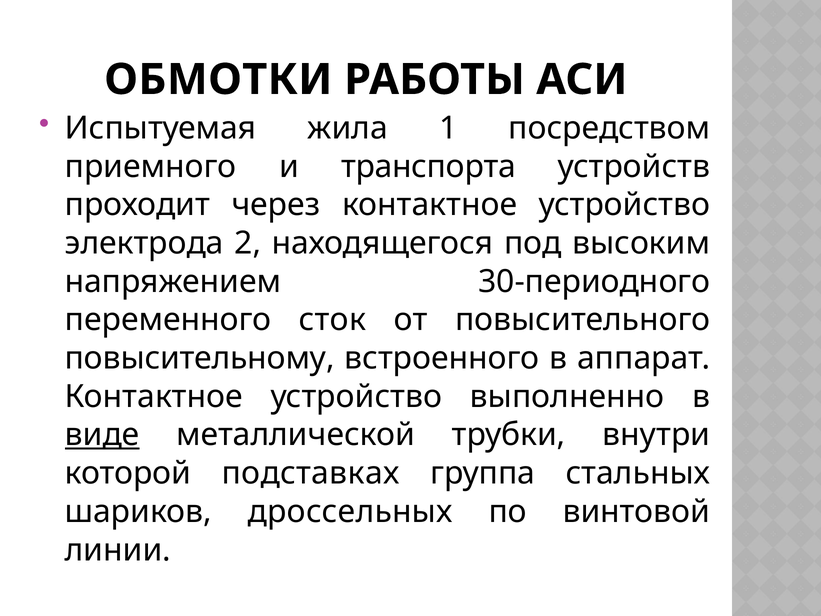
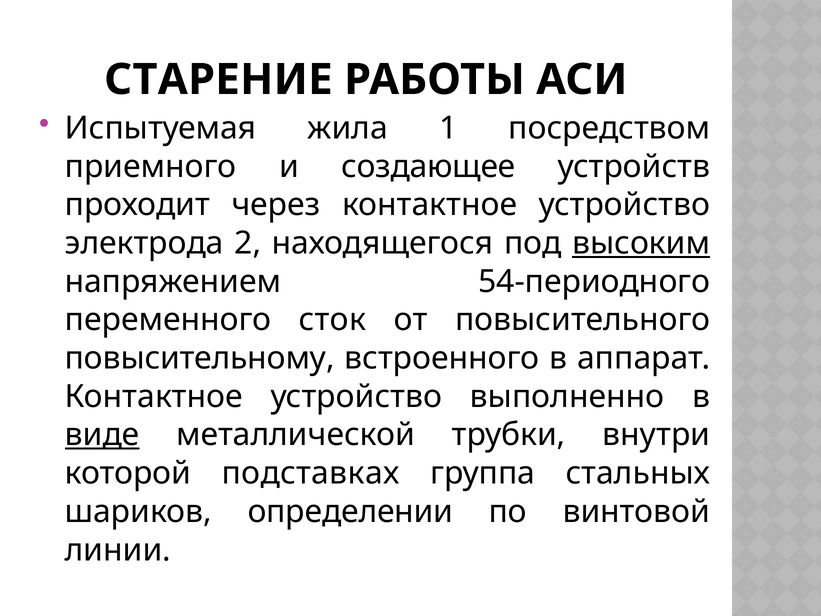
ОБМОТКИ: ОБМОТКИ -> СТАРЕНИЕ (218, 80)
транспорта: транспорта -> создающее (428, 166)
высоким underline: none -> present (641, 243)
30-периодного: 30-периодного -> 54-периодного (594, 281)
дроссельных: дроссельных -> определении (350, 511)
